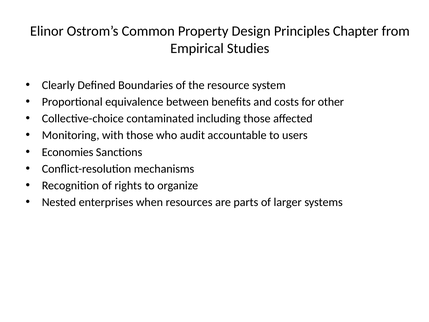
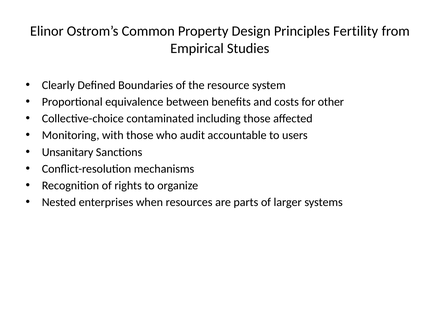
Chapter: Chapter -> Fertility (356, 31)
Economies: Economies -> Unsanitary (68, 152)
